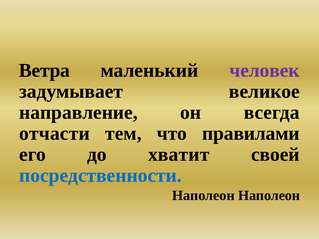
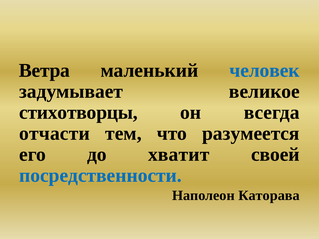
человек colour: purple -> blue (265, 70)
направление: направление -> стихотворцы (78, 113)
правилами: правилами -> разумеется (251, 134)
Наполеон Наполеон: Наполеон -> Каторава (269, 196)
